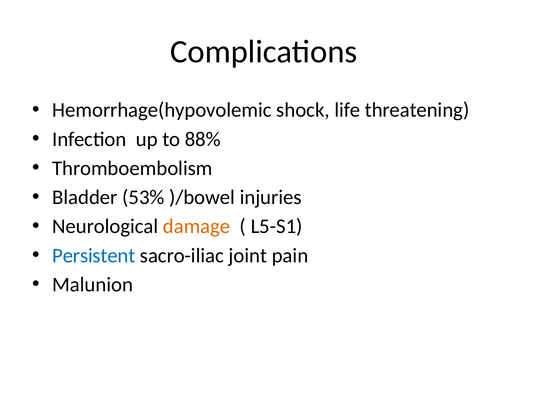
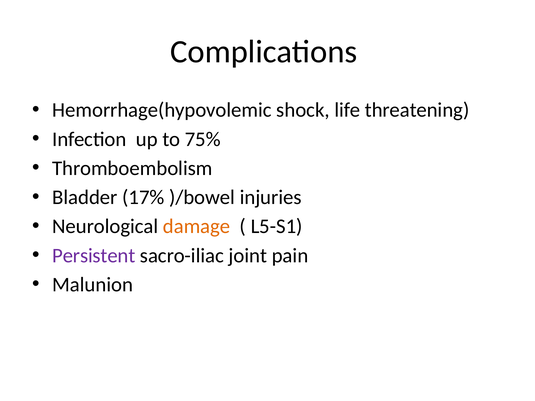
88%: 88% -> 75% (203, 139)
53%: 53% -> 17% (143, 197)
Persistent colour: blue -> purple (94, 256)
